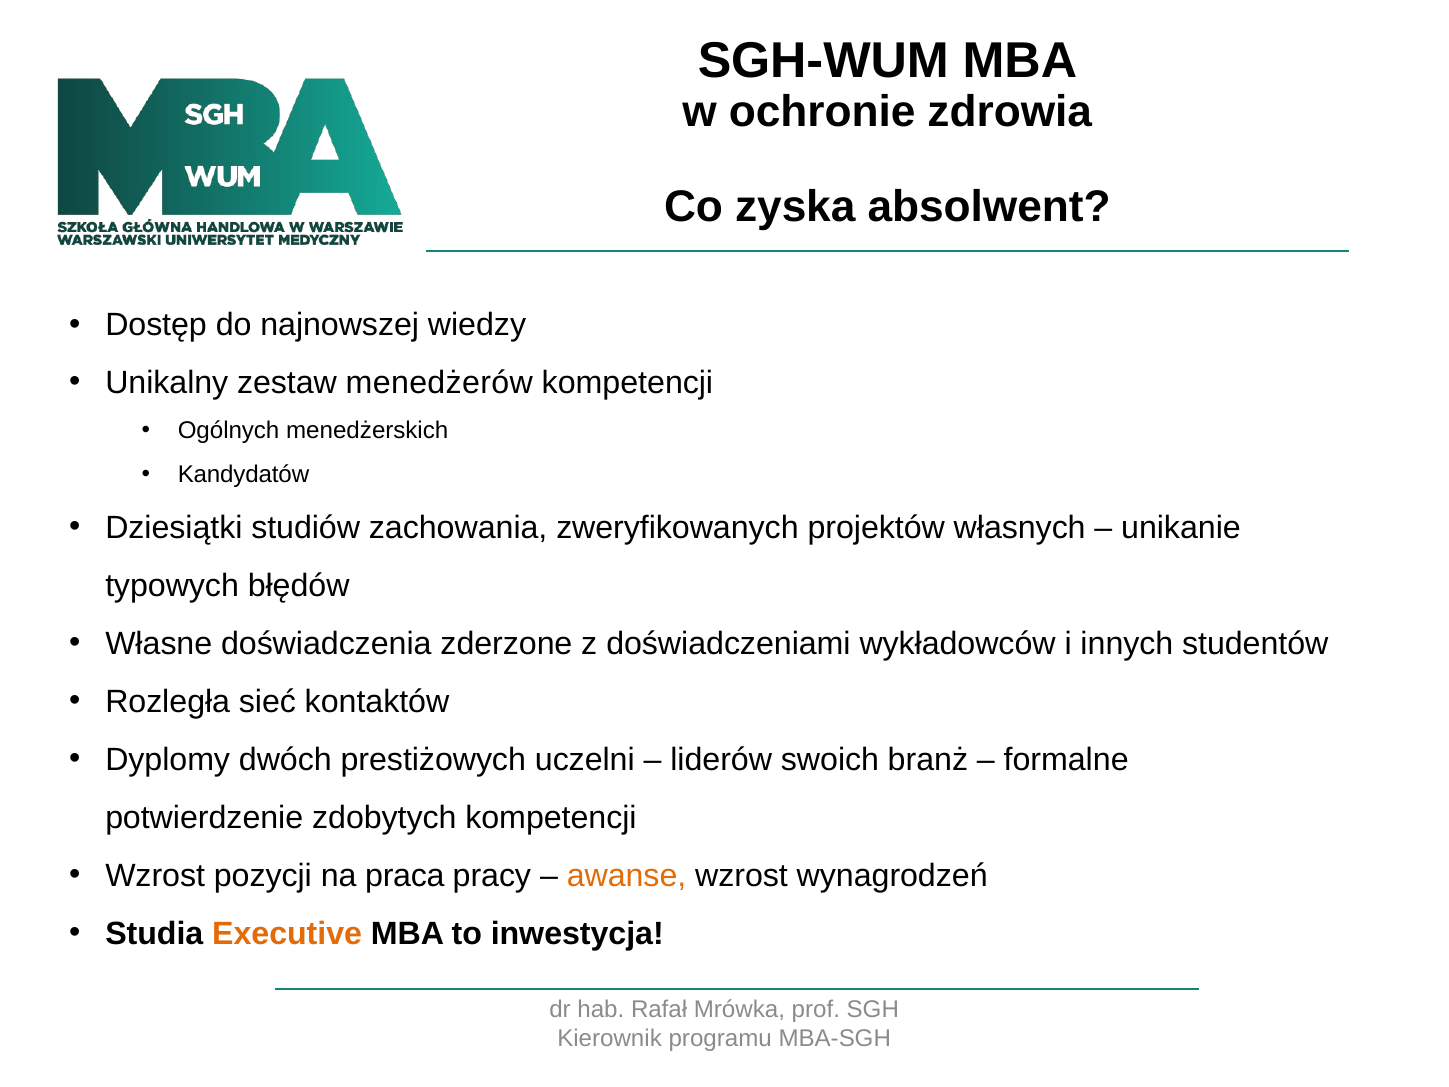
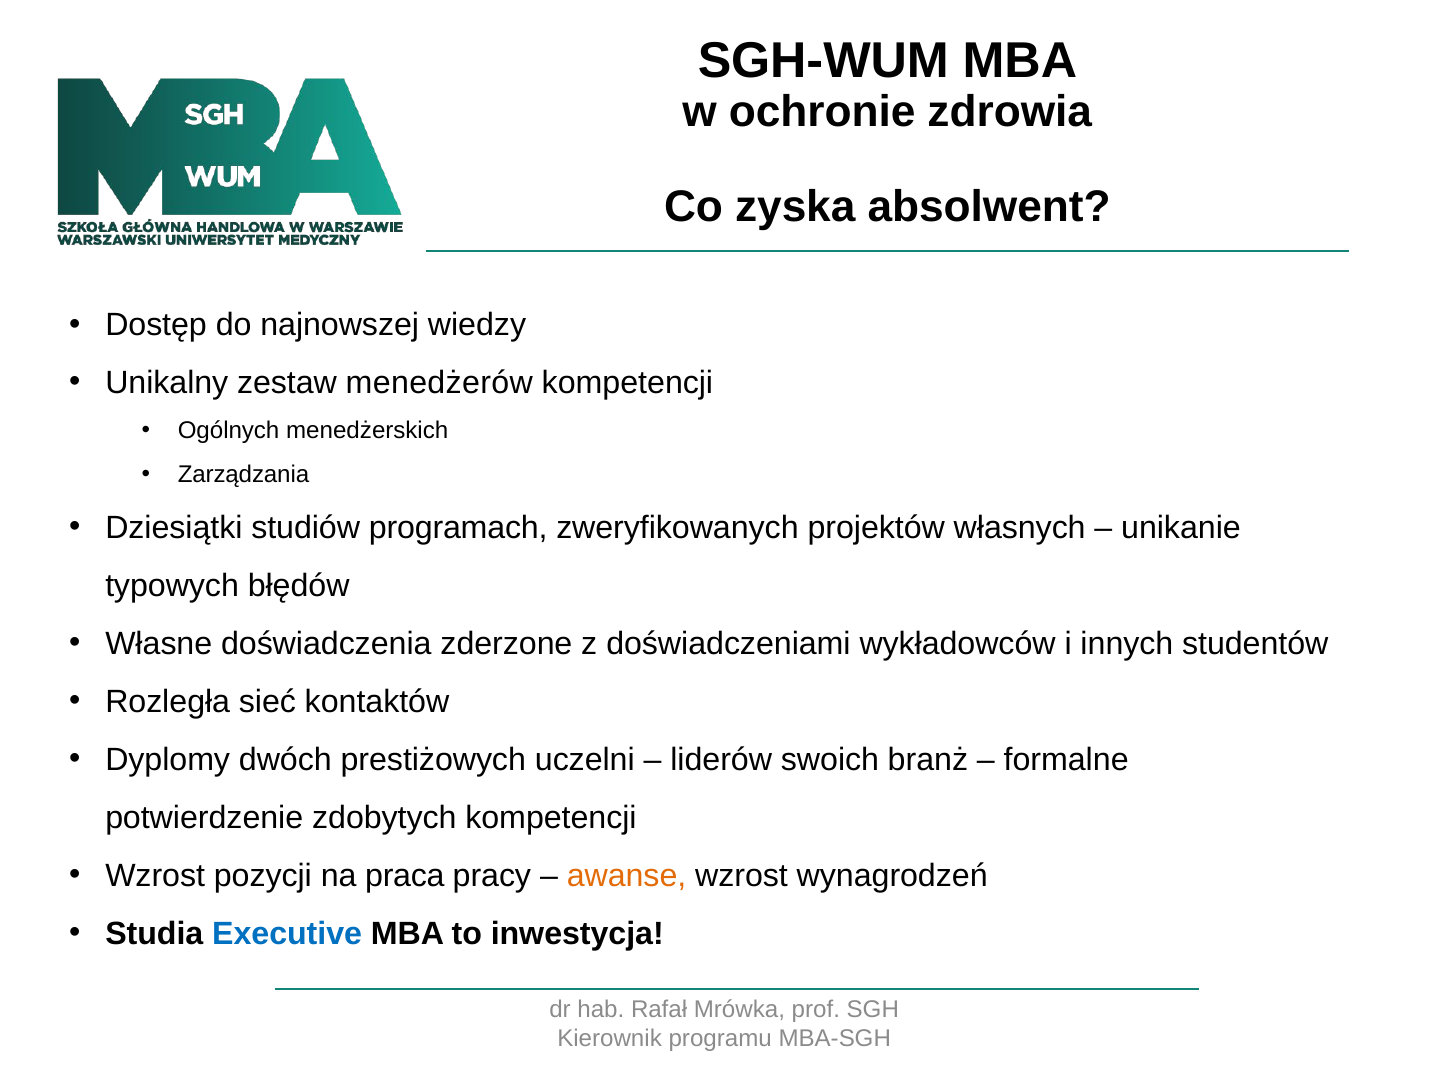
Kandydatów: Kandydatów -> Zarządzania (243, 474)
zachowania: zachowania -> programach (458, 528)
Executive colour: orange -> blue (287, 933)
